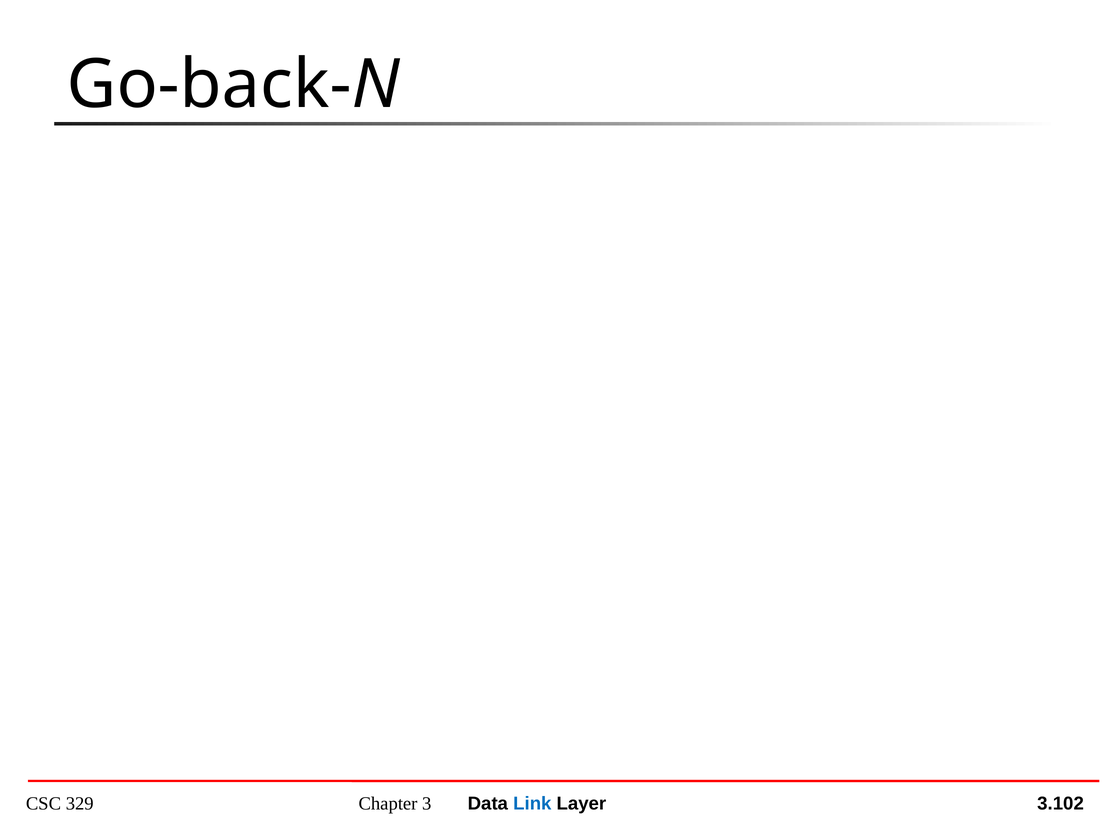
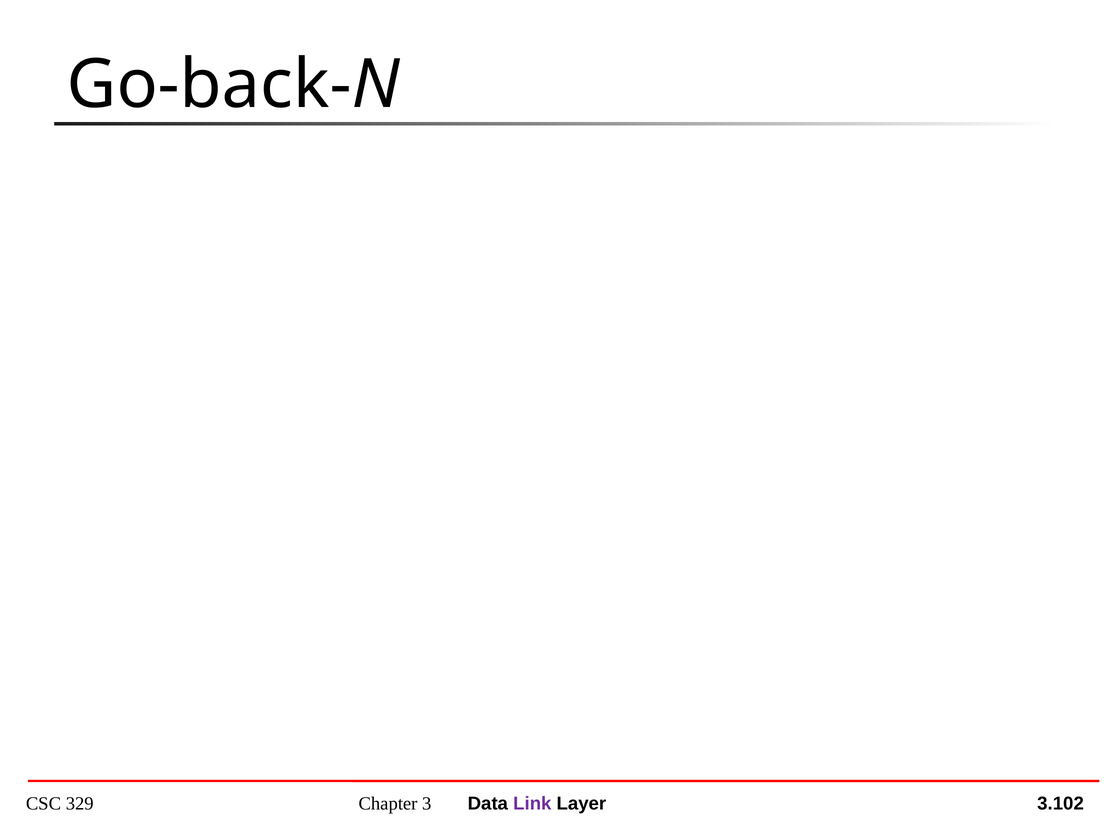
Link colour: blue -> purple (532, 804)
